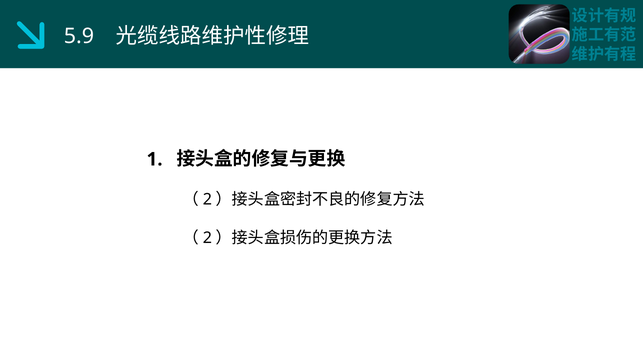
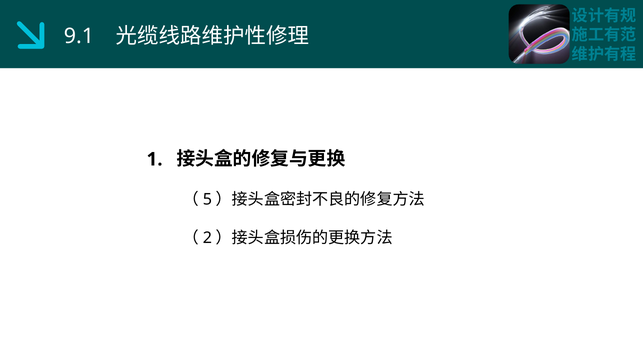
5.9: 5.9 -> 9.1 (79, 36)
2: 2 -> 5 (207, 200)
